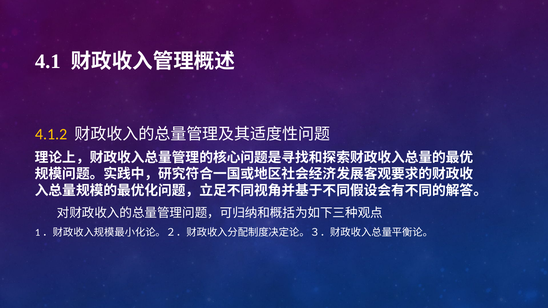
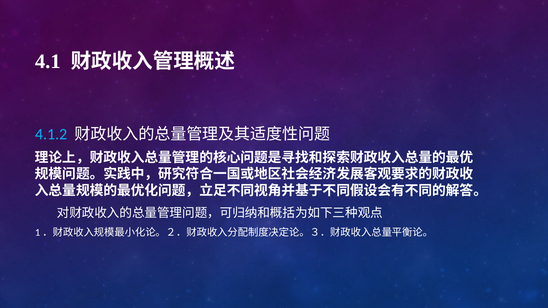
4.1.2 colour: yellow -> light blue (51, 134)
